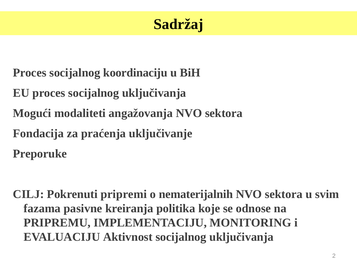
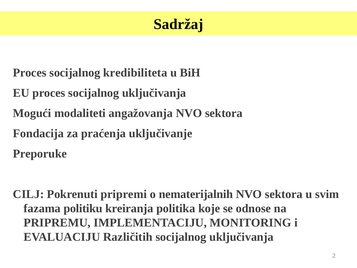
koordinaciju: koordinaciju -> kredibiliteta (135, 73)
pasivne: pasivne -> politiku (83, 208)
Aktivnost: Aktivnost -> Različitih (128, 237)
